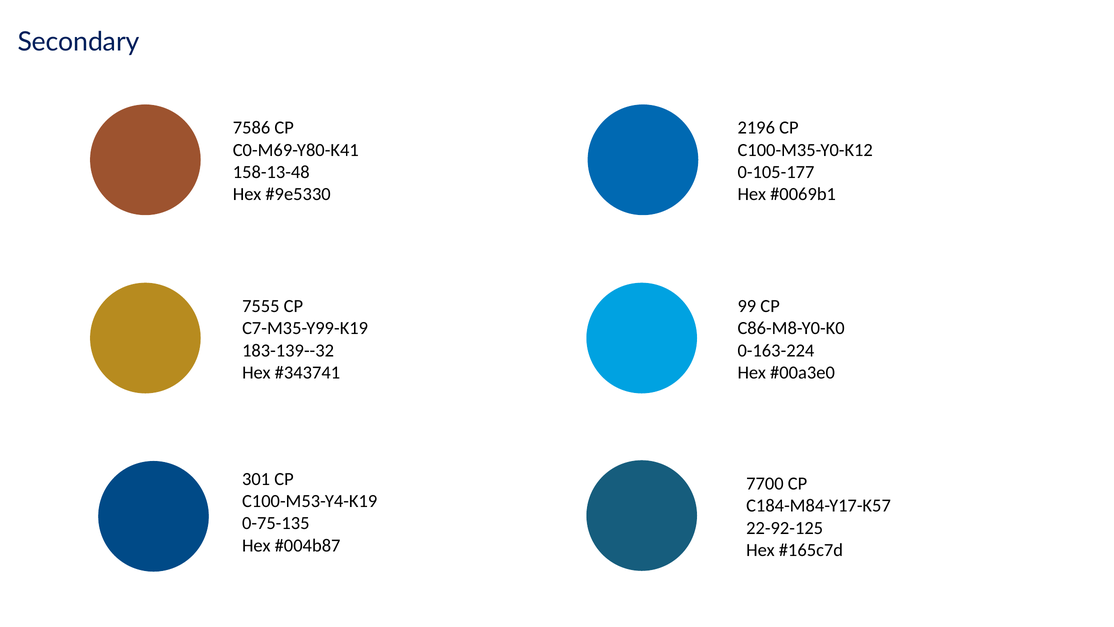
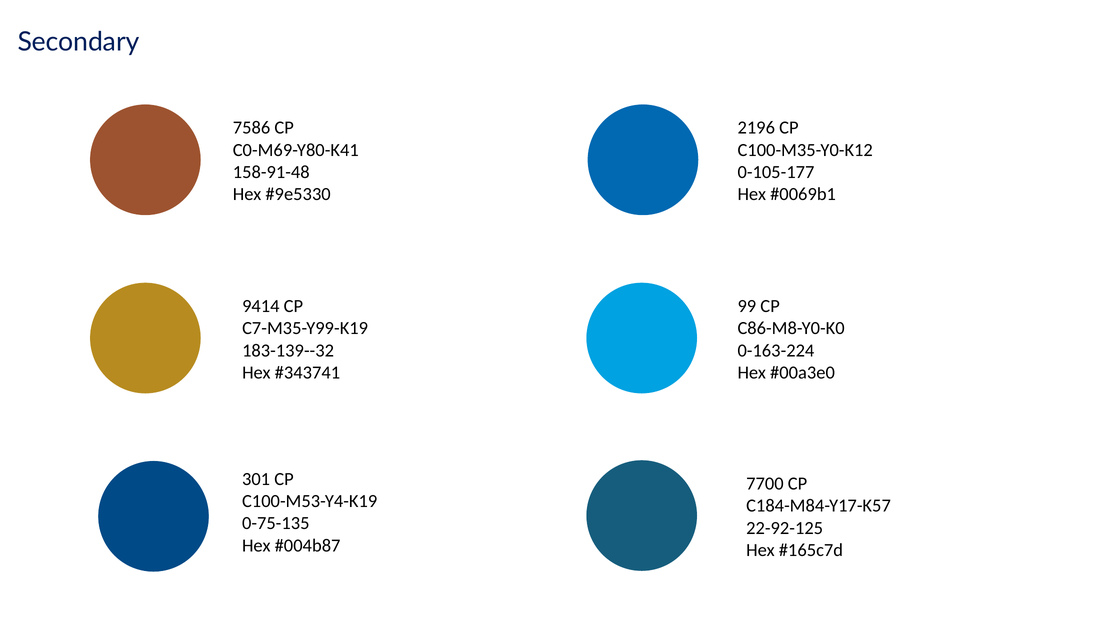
158-13-48: 158-13-48 -> 158-91-48 (271, 172)
7555: 7555 -> 9414 (261, 306)
